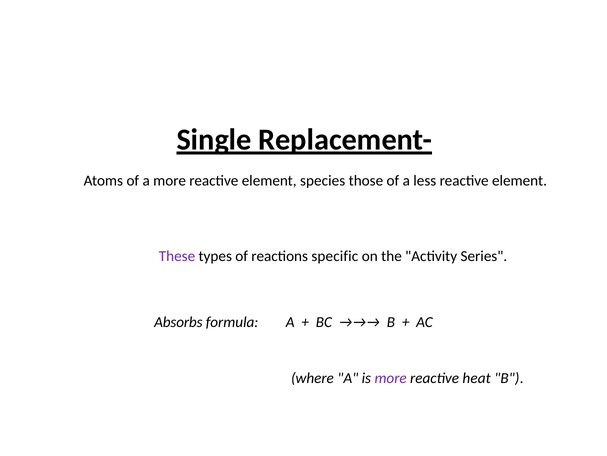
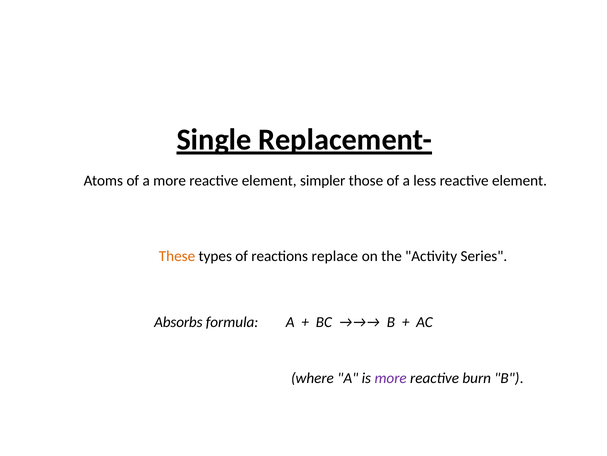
species: species -> simpler (323, 180)
These colour: purple -> orange (177, 256)
specific: specific -> replace (335, 256)
heat: heat -> burn (477, 378)
